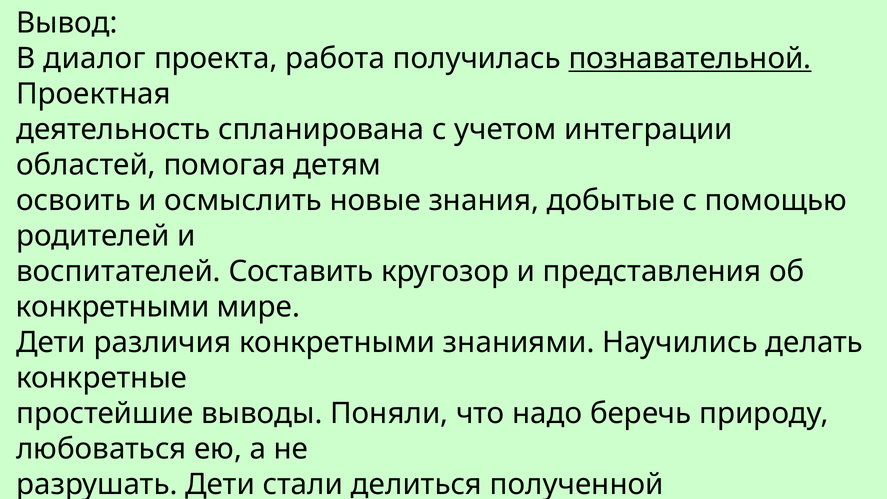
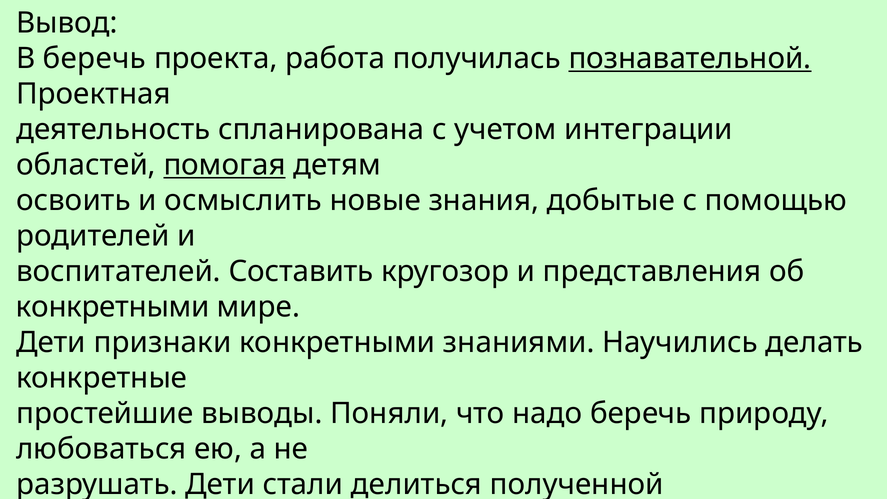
В диалог: диалог -> беречь (95, 59)
помогая underline: none -> present (225, 165)
различия: различия -> признаки (163, 342)
